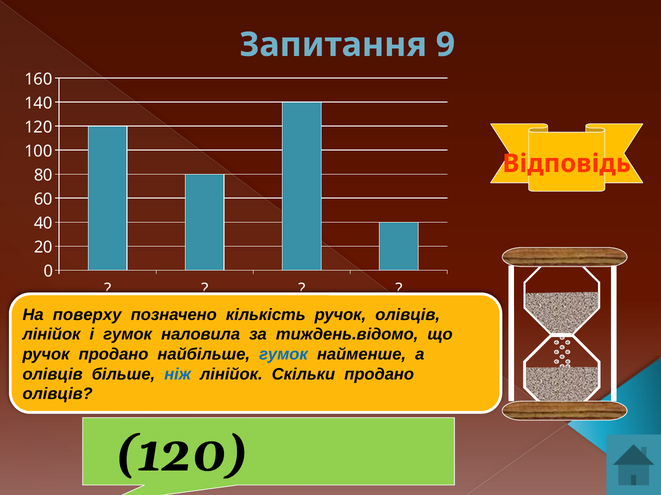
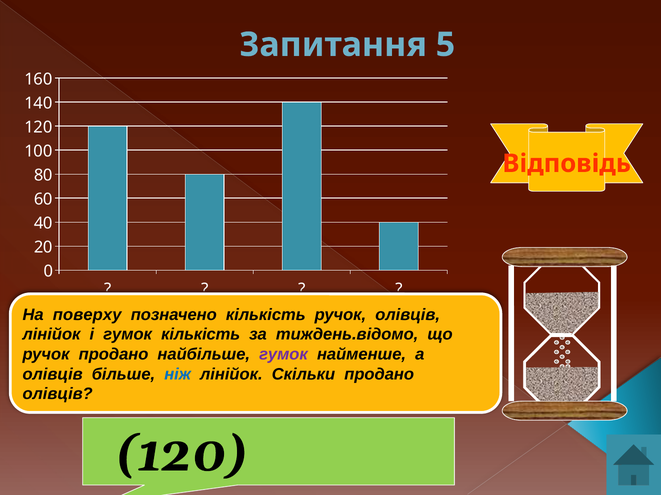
9: 9 -> 5 (445, 45)
гумок наловила: наловила -> кількість (201, 335)
гумок colour: blue -> purple (283, 355)
